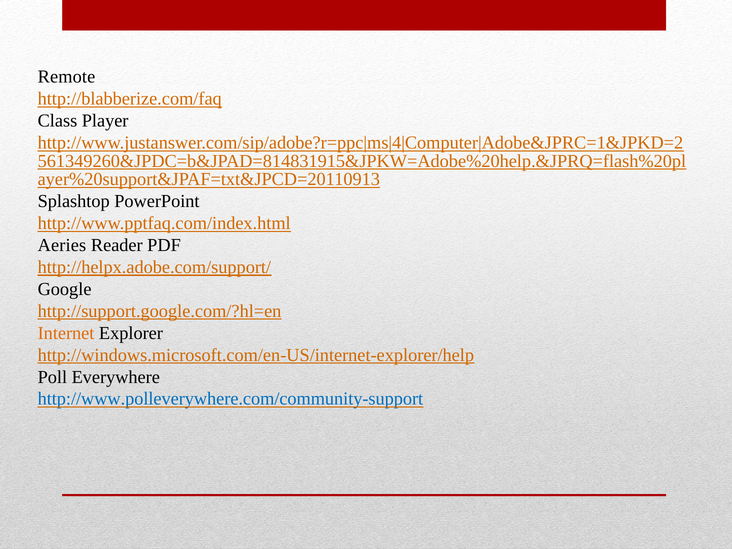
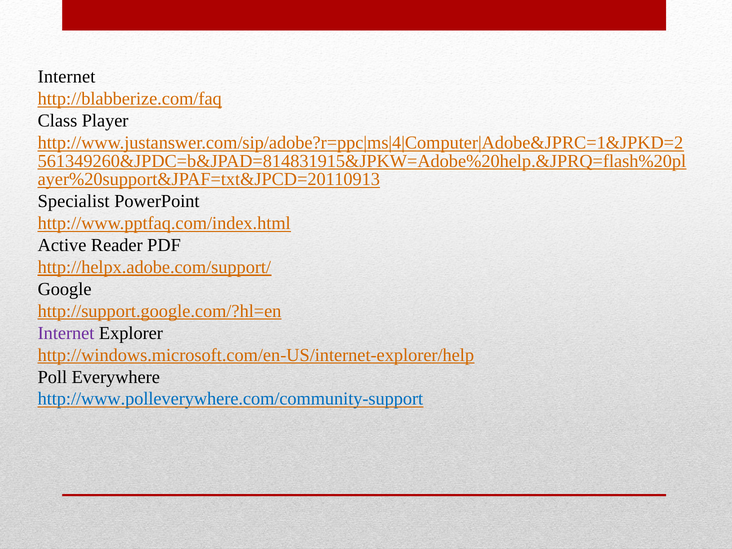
Remote: Remote -> Internet (66, 77)
Splashtop: Splashtop -> Specialist (74, 201)
Aeries: Aeries -> Active (62, 245)
Internet colour: orange -> purple (66, 333)
